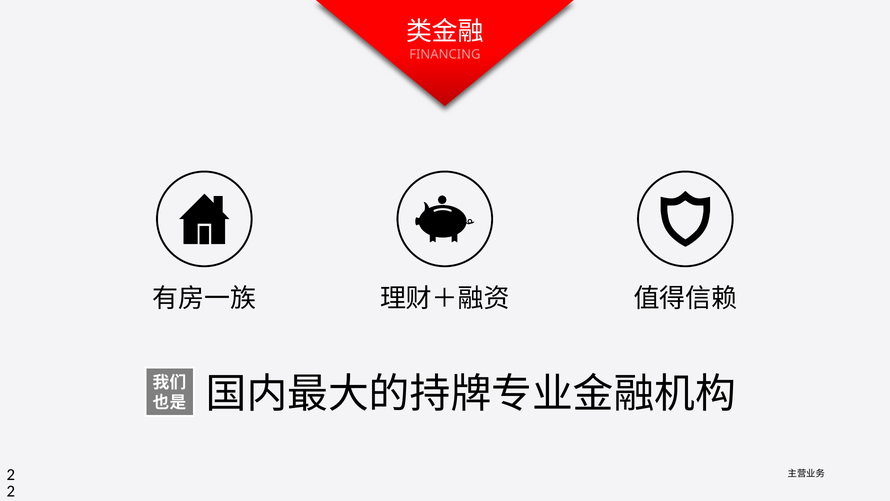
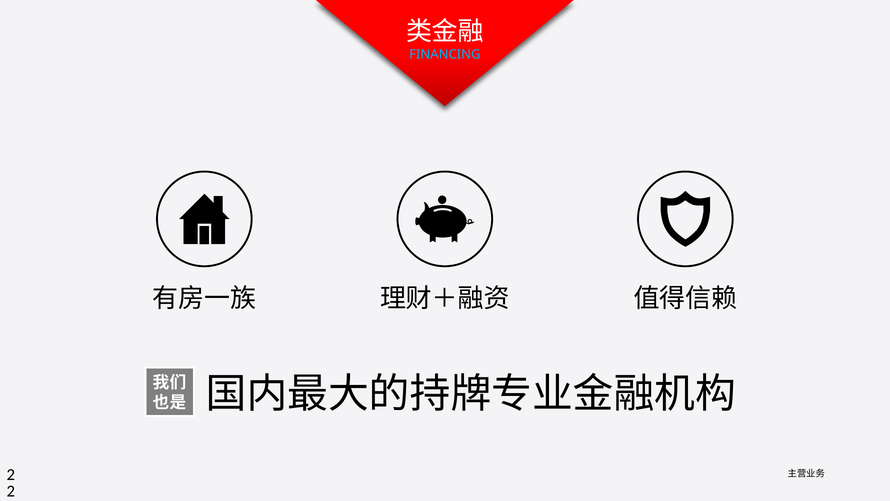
FINANCING colour: pink -> light blue (445, 55)
